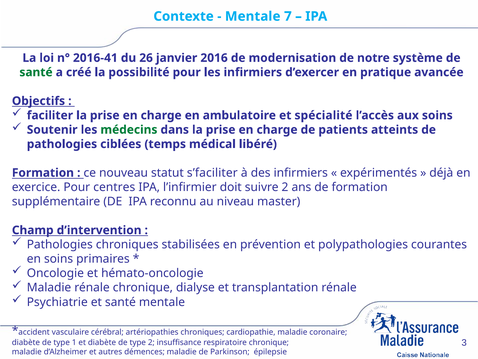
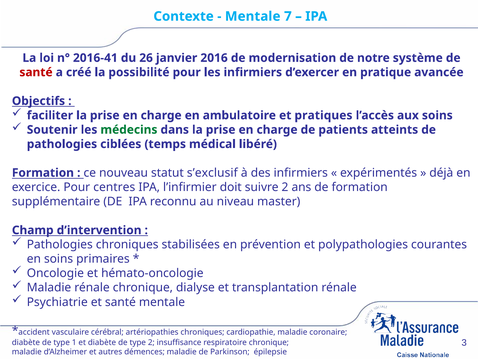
santé colour: green -> red (36, 72)
spécialité: spécialité -> pratiques (323, 115)
s’faciliter: s’faciliter -> s’exclusif (212, 173)
